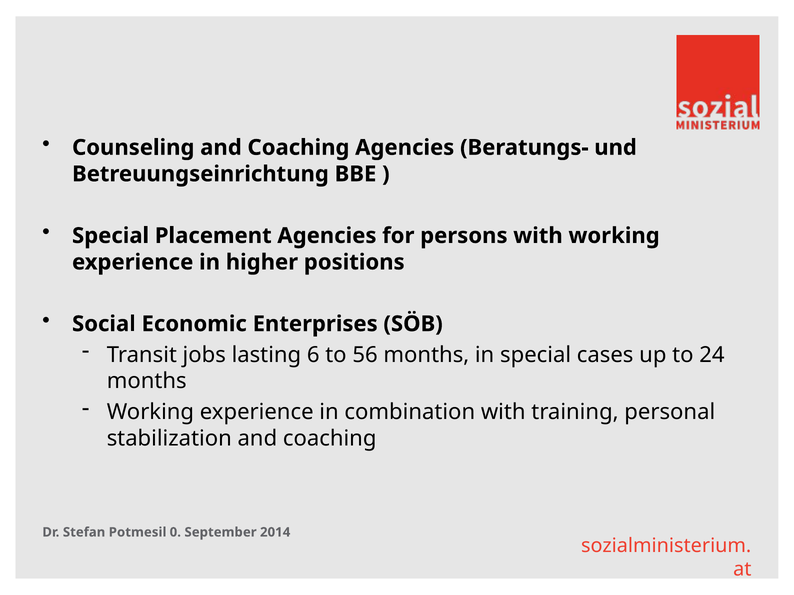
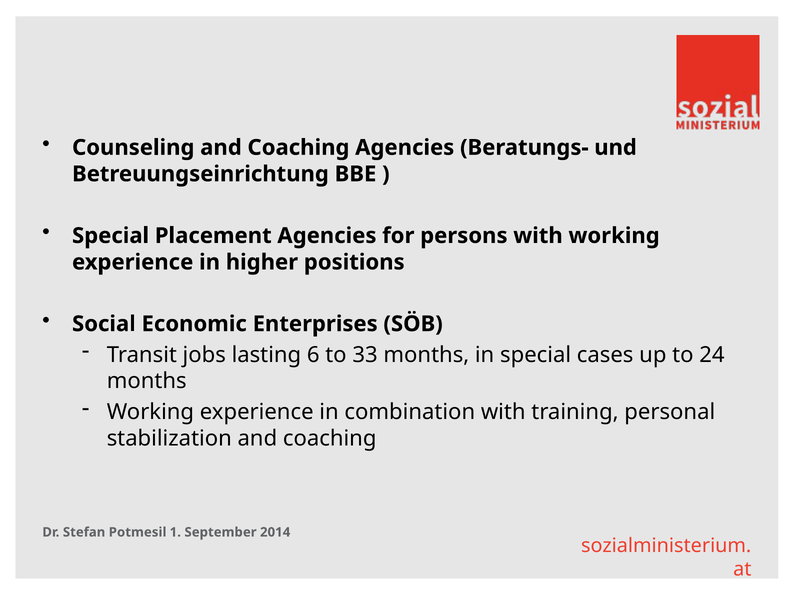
56: 56 -> 33 (365, 355)
0: 0 -> 1 (175, 533)
